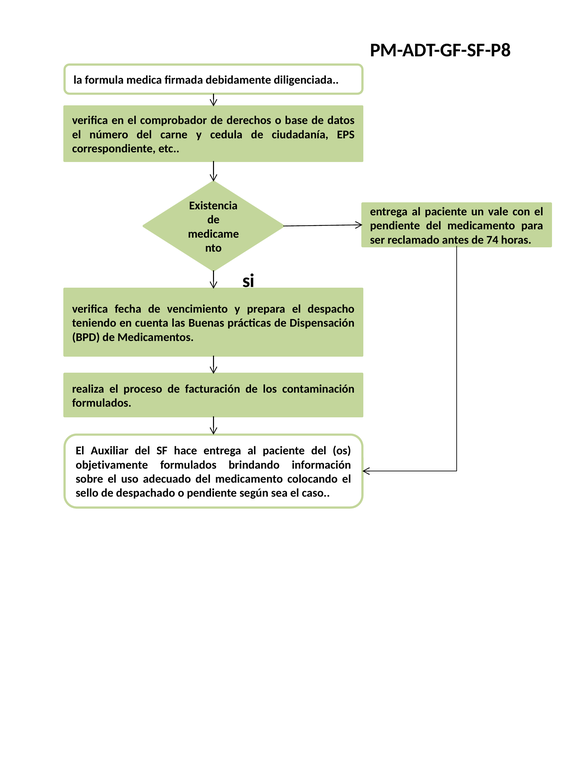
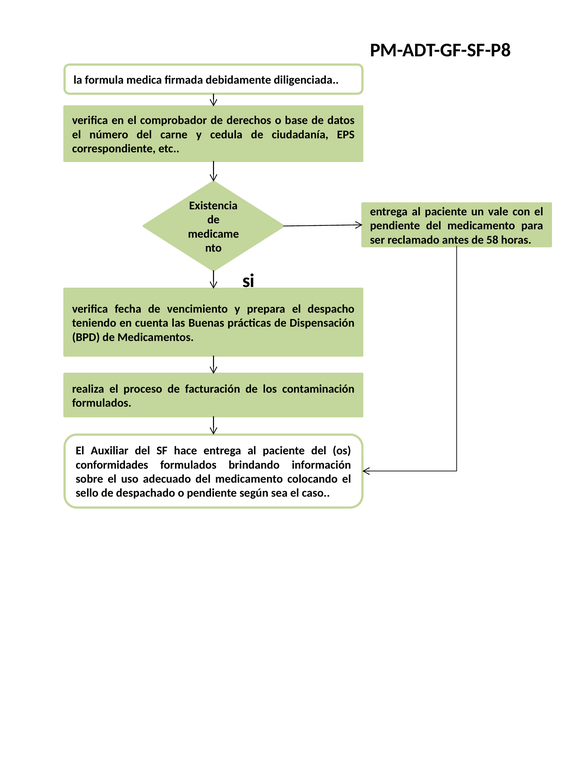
74: 74 -> 58 (492, 240)
objetivamente: objetivamente -> conformidades (112, 465)
